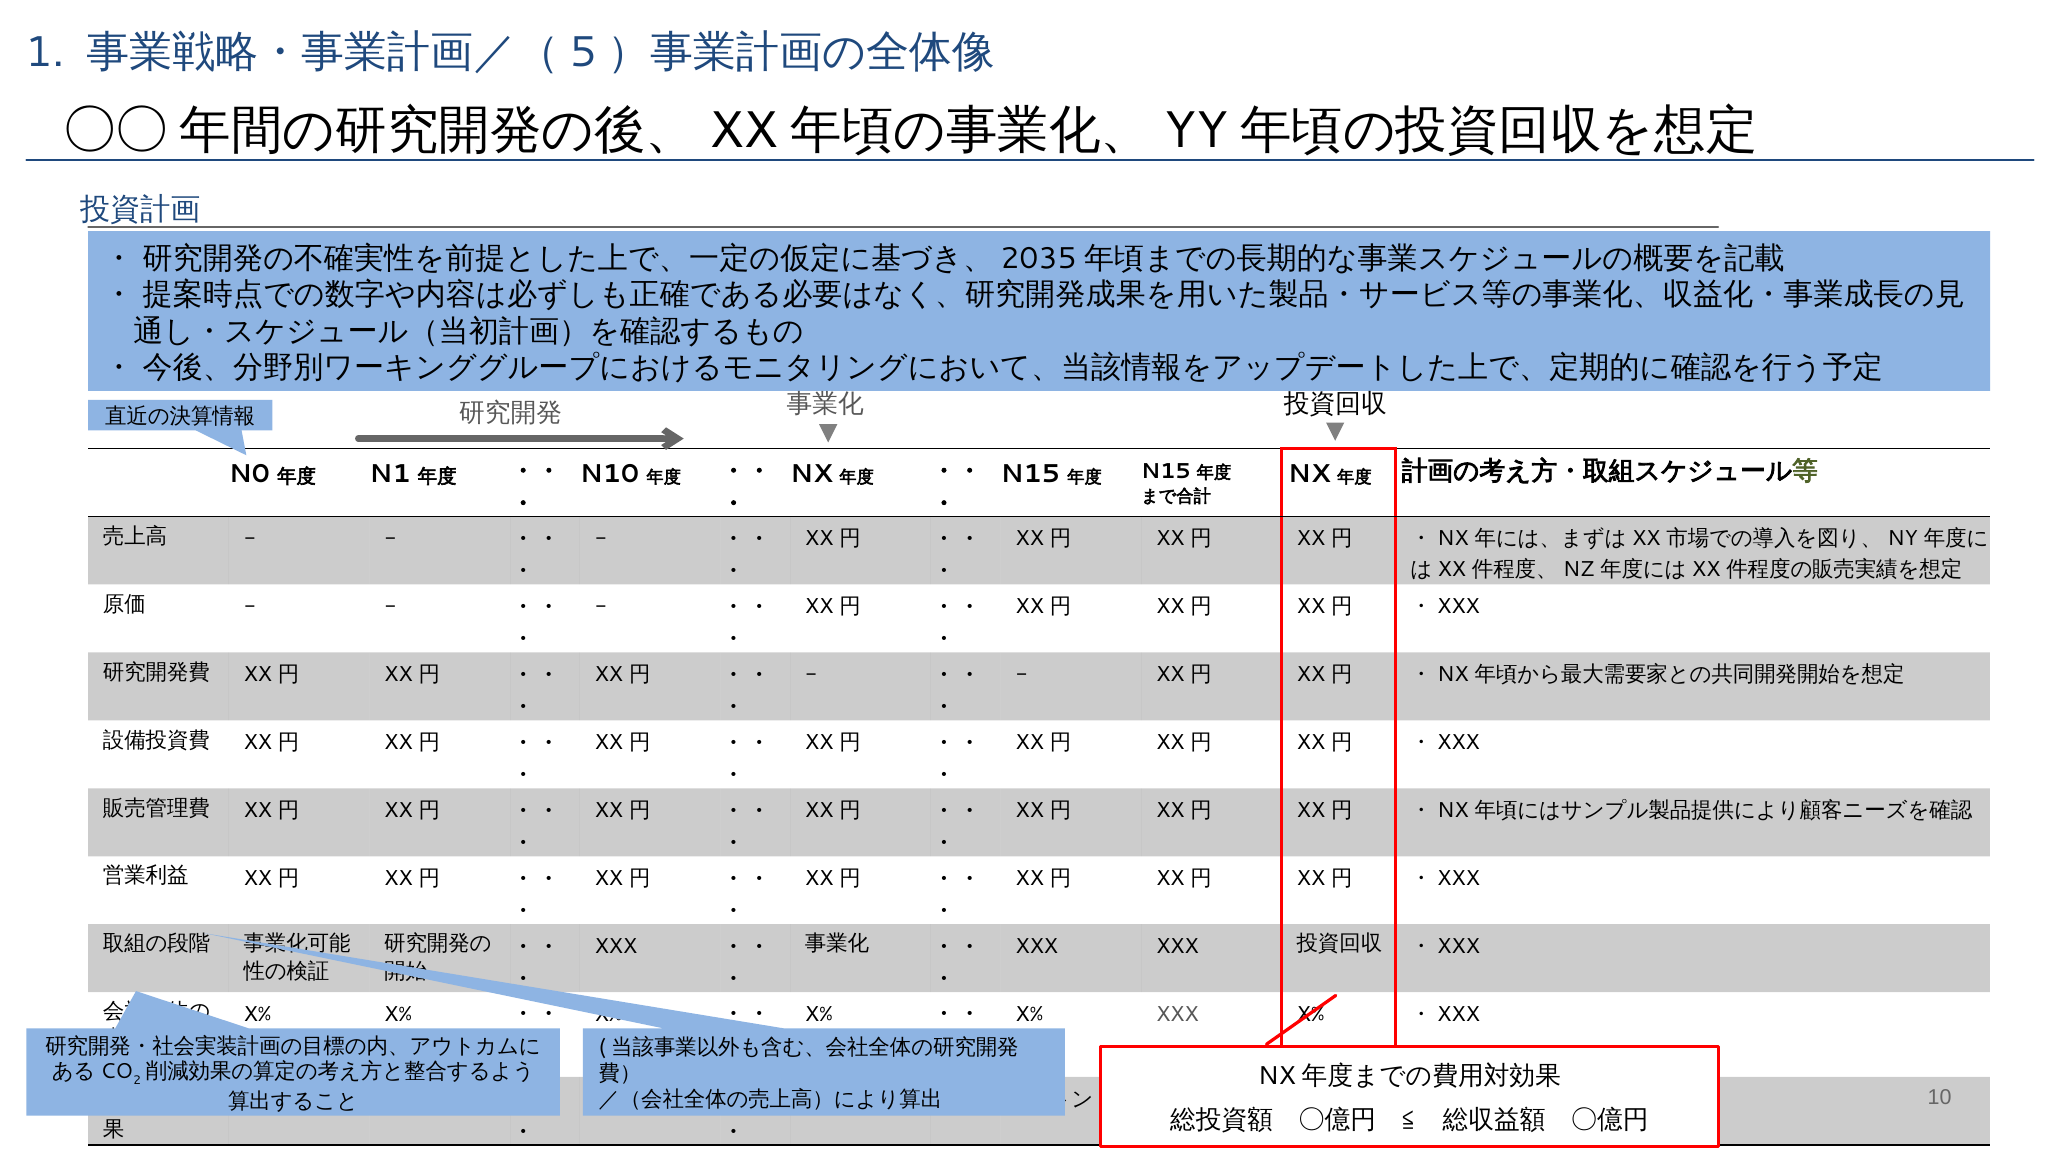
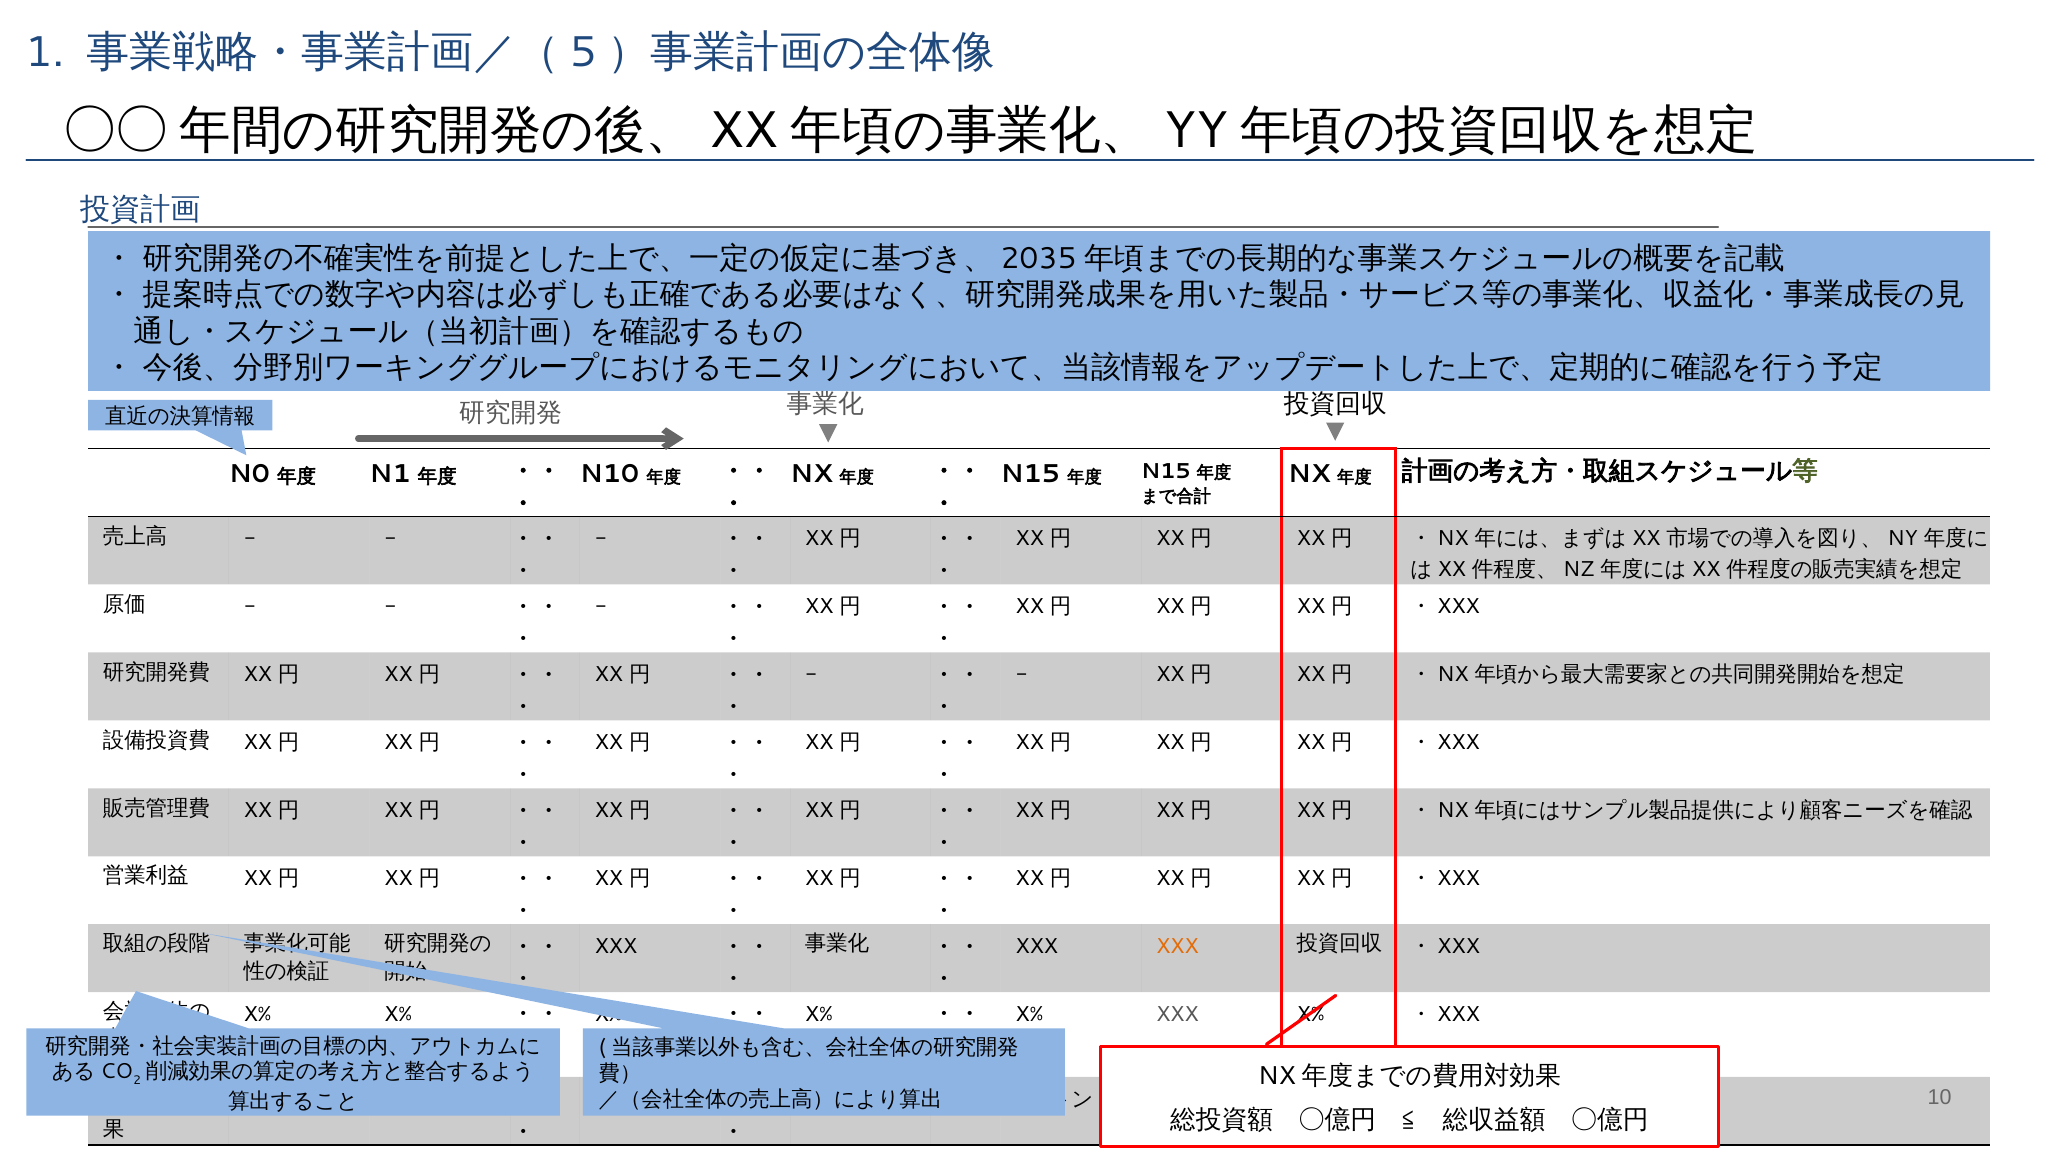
XXX colour: black -> orange (1177, 946)
